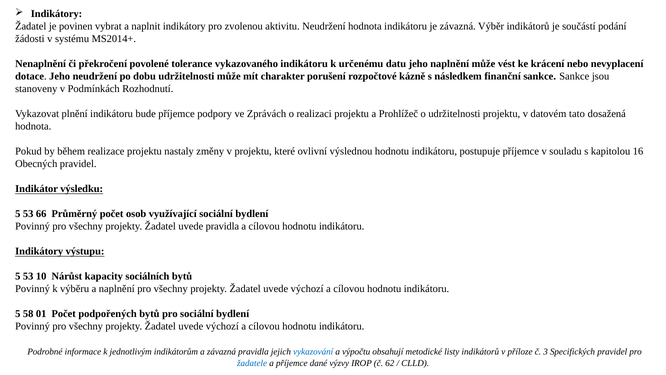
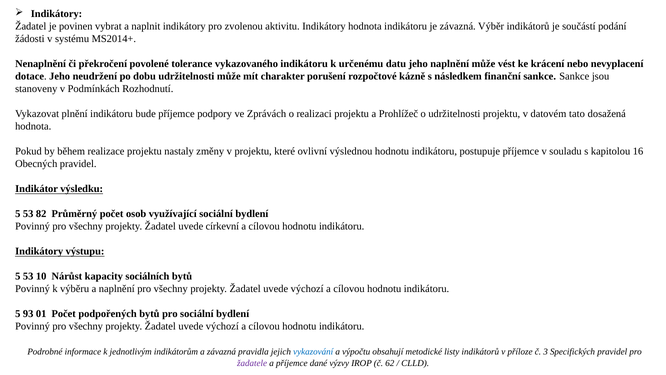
aktivitu Neudržení: Neudržení -> Indikátory (324, 26)
66: 66 -> 82 (41, 214)
uvede pravidla: pravidla -> církevní (222, 226)
58: 58 -> 93 (28, 314)
žadatele colour: blue -> purple (252, 363)
